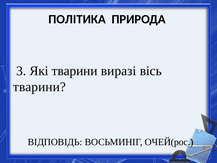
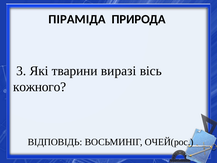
ПОЛІТИКА: ПОЛІТИКА -> ПІРАМІДА (77, 19)
тварини: тварини -> кожного (40, 87)
